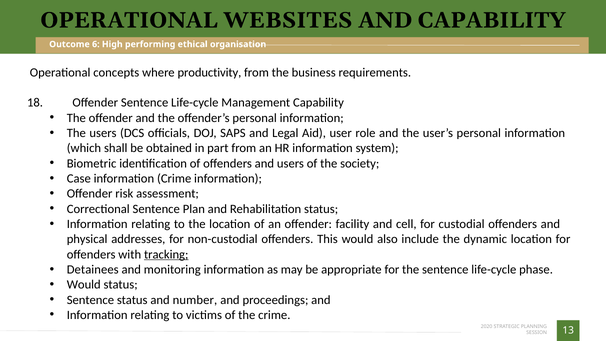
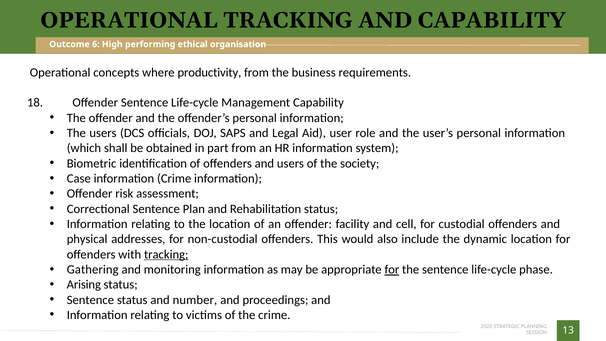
OPERATIONAL WEBSITES: WEBSITES -> TRACKING (288, 20)
Detainees: Detainees -> Gathering (93, 269)
for underline: none -> present (392, 269)
Would: Would -> Arising (84, 285)
